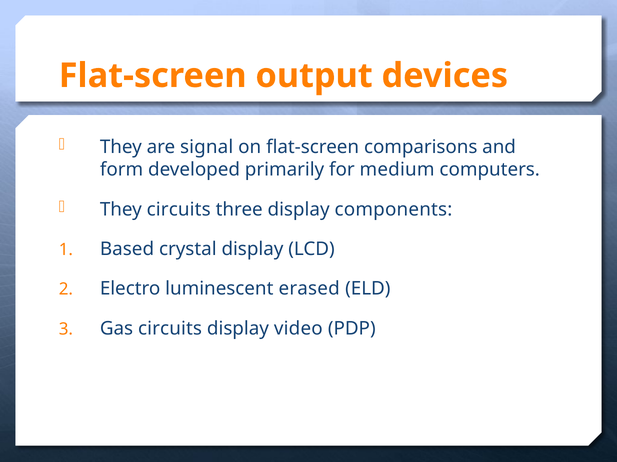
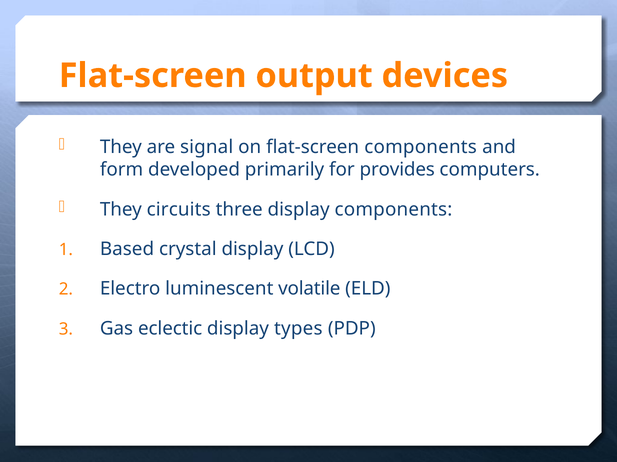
flat-screen comparisons: comparisons -> components (421, 147)
medium: medium -> provides (397, 170)
erased: erased -> volatile (309, 289)
Gas circuits: circuits -> eclectic (170, 329)
video: video -> types (298, 329)
